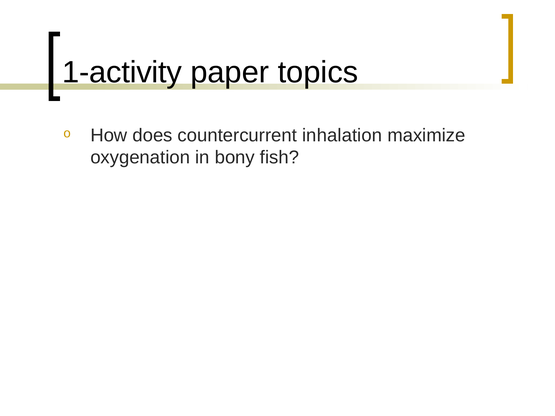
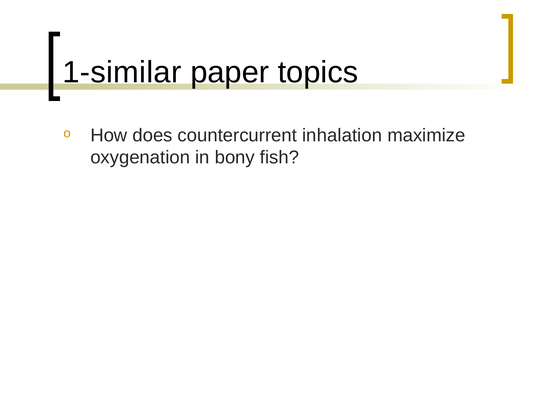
1-activity: 1-activity -> 1-similar (122, 73)
